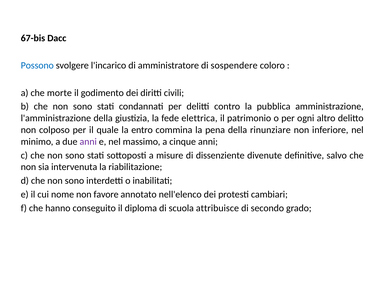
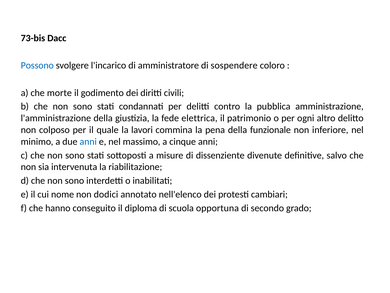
67-bis: 67-bis -> 73-bis (33, 38)
entro: entro -> lavori (142, 130)
rinunziare: rinunziare -> funzionale (270, 130)
anni colour: purple -> blue (88, 141)
favore: favore -> dodici (106, 194)
attribuisce: attribuisce -> opportuna (217, 208)
